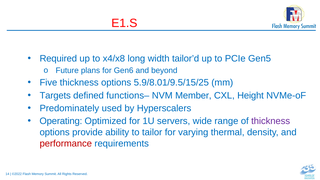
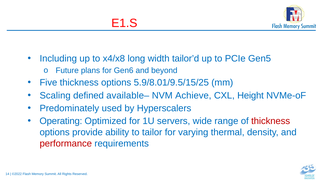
Required: Required -> Including (58, 59)
Targets: Targets -> Scaling (55, 95)
functions–: functions– -> available– (128, 95)
Member: Member -> Achieve (193, 95)
thickness colour: purple -> red (271, 121)
